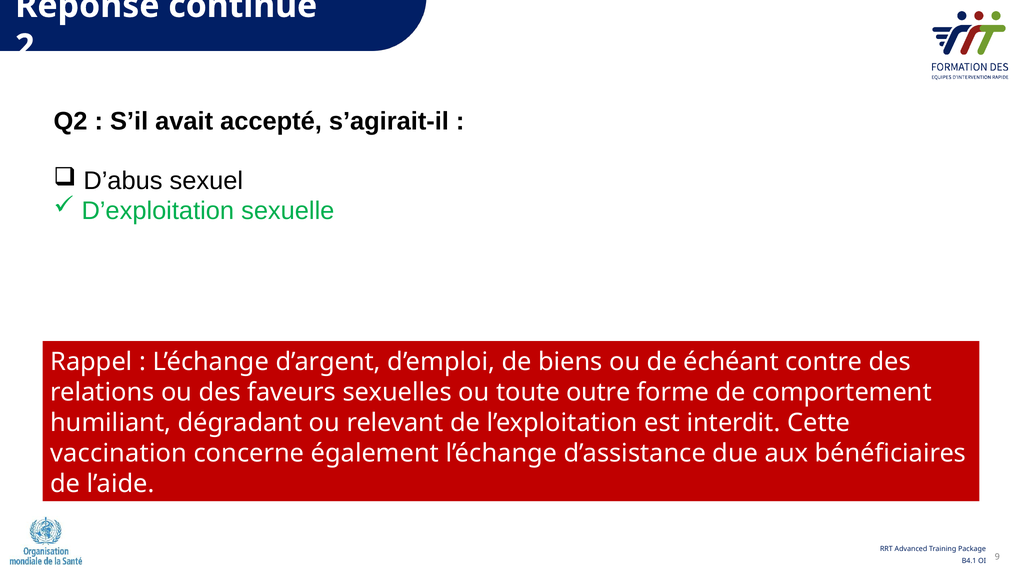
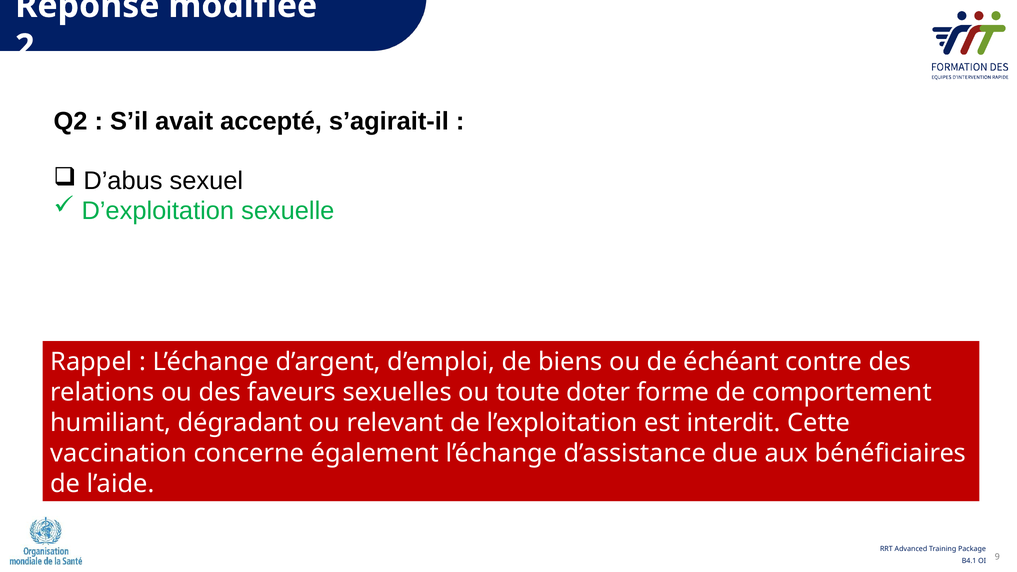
continue: continue -> modifiée (243, 6)
outre: outre -> doter (598, 392)
